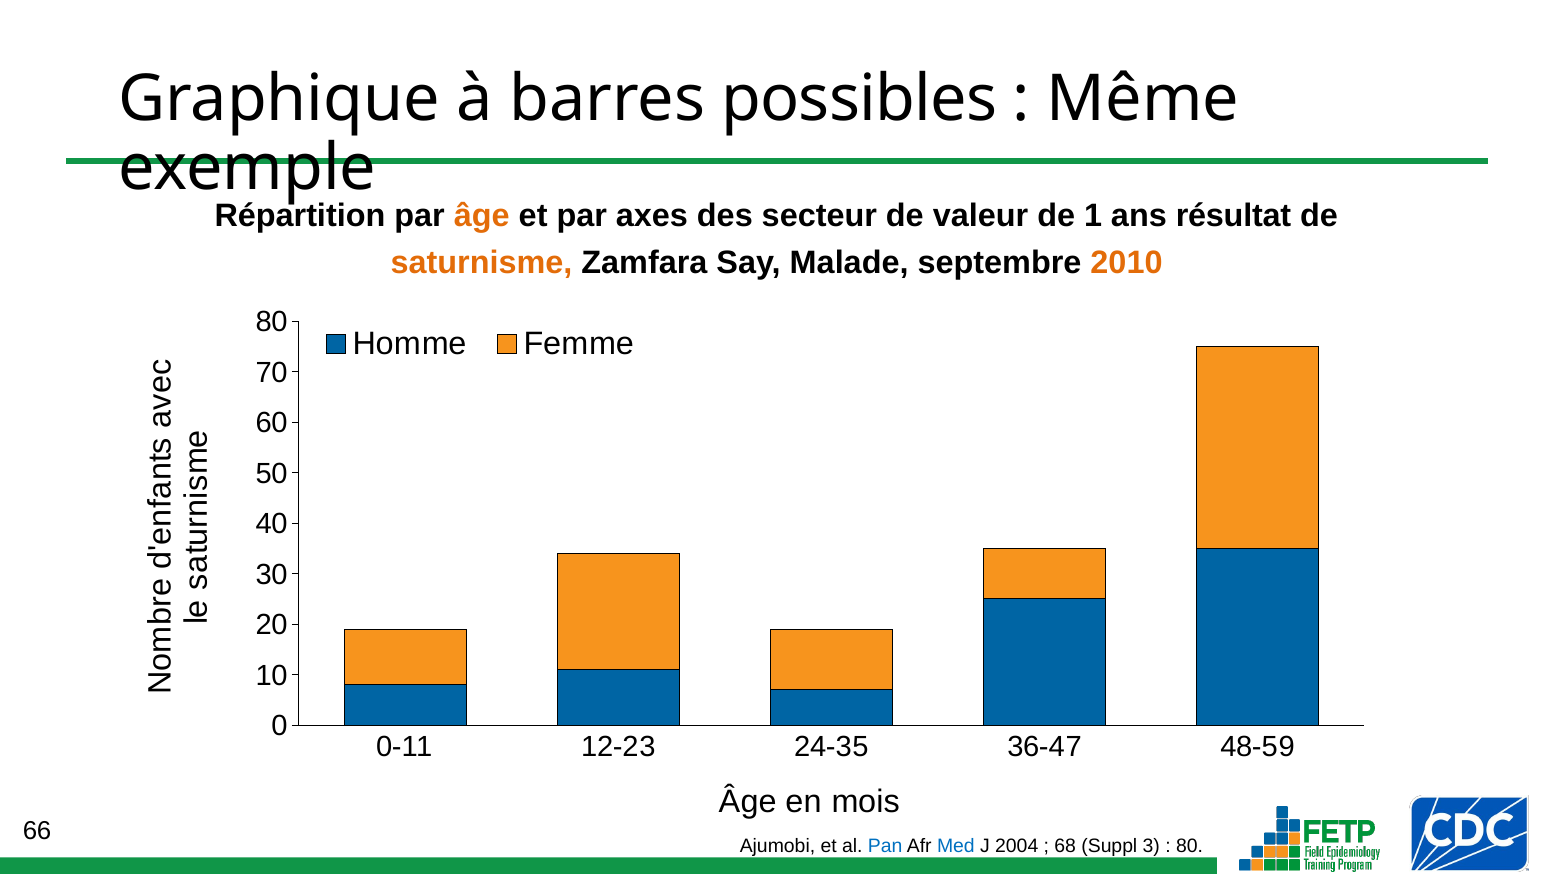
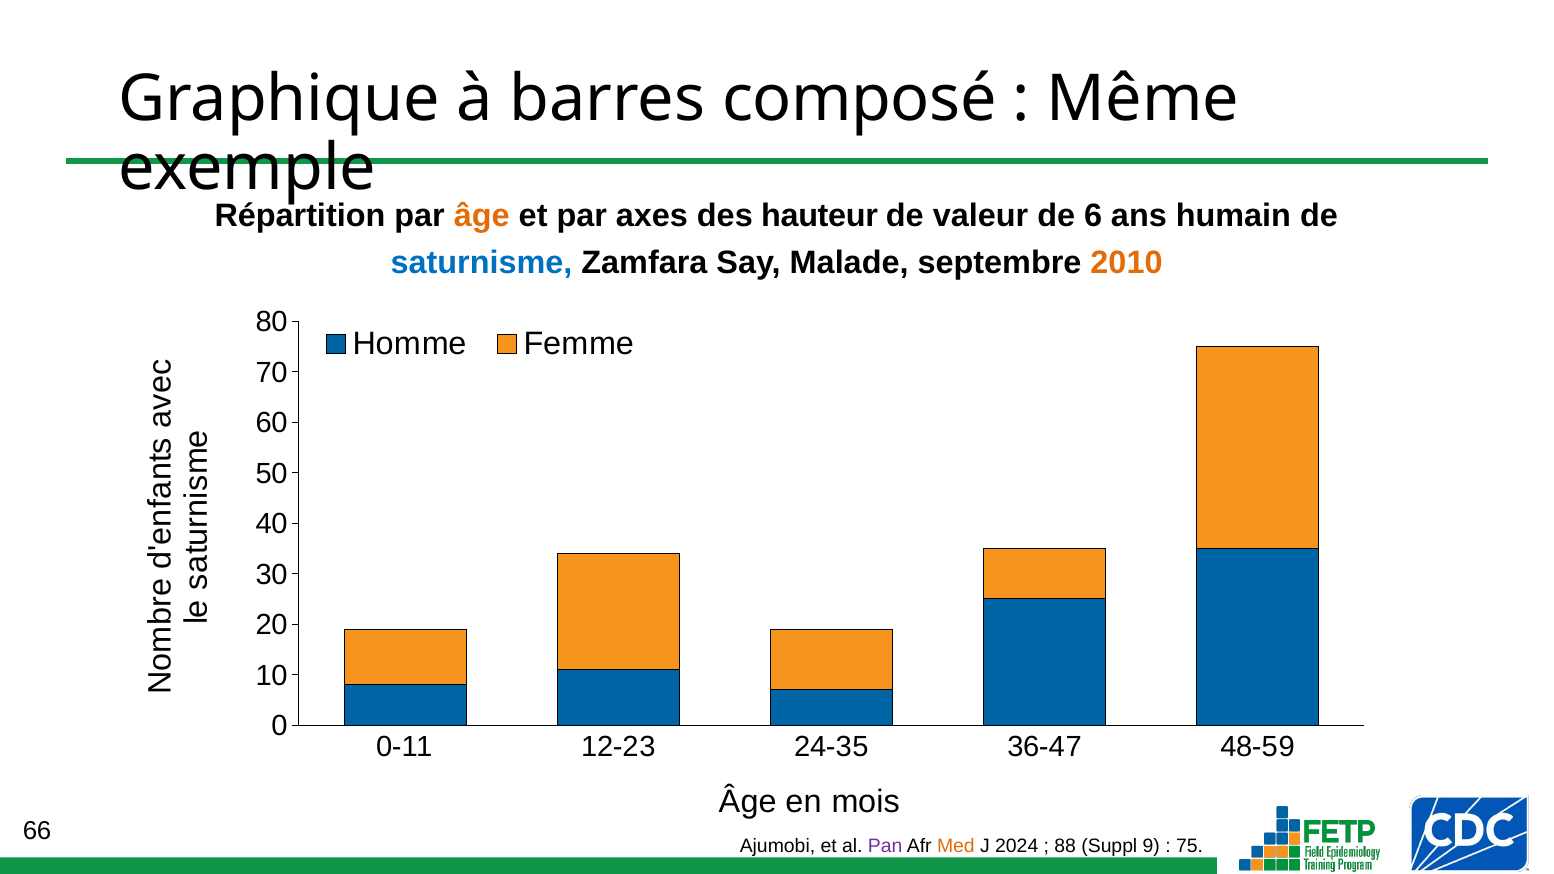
possibles: possibles -> composé (859, 99)
secteur: secteur -> hauteur (820, 216)
1: 1 -> 6 (1093, 216)
résultat: résultat -> humain (1233, 216)
saturnisme colour: orange -> blue (482, 263)
Pan colour: blue -> purple (885, 846)
Med colour: blue -> orange (956, 846)
2004: 2004 -> 2024 (1017, 846)
68: 68 -> 88 (1065, 846)
3: 3 -> 9 (1151, 846)
80: 80 -> 75 (1190, 846)
